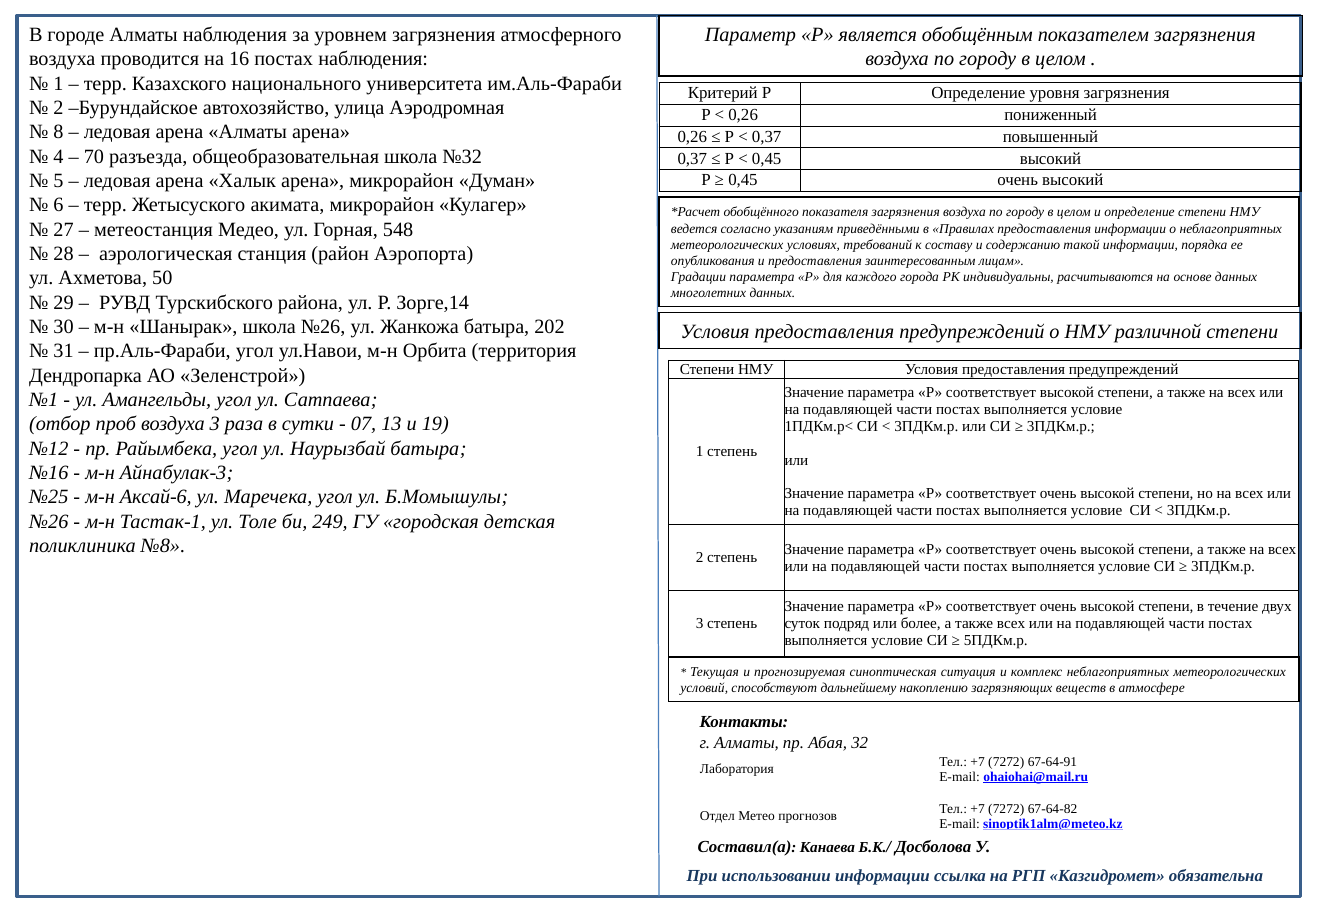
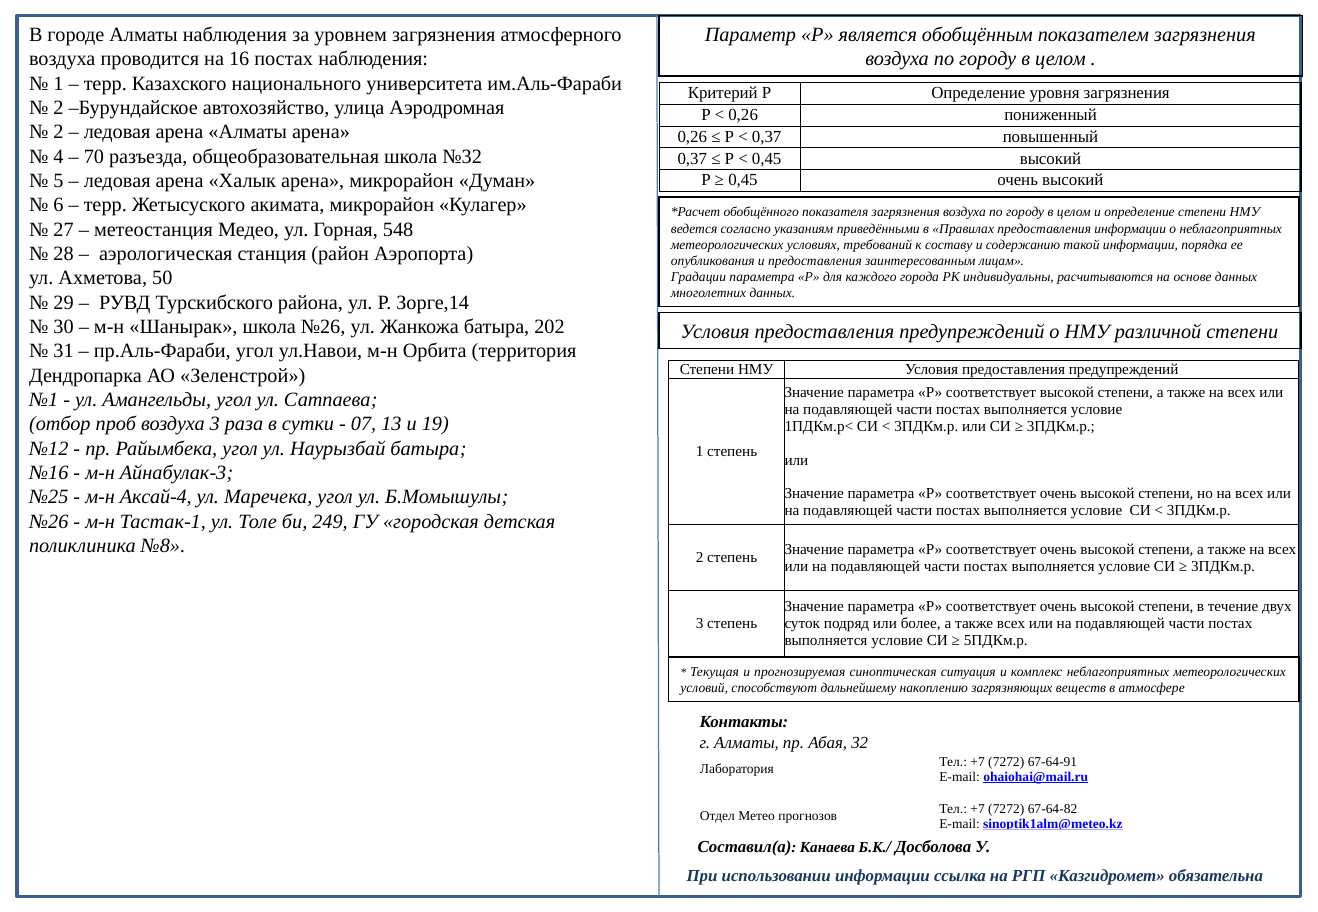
8: 8 -> 2 (58, 132)
Аксай-6: Аксай-6 -> Аксай-4 (156, 497)
